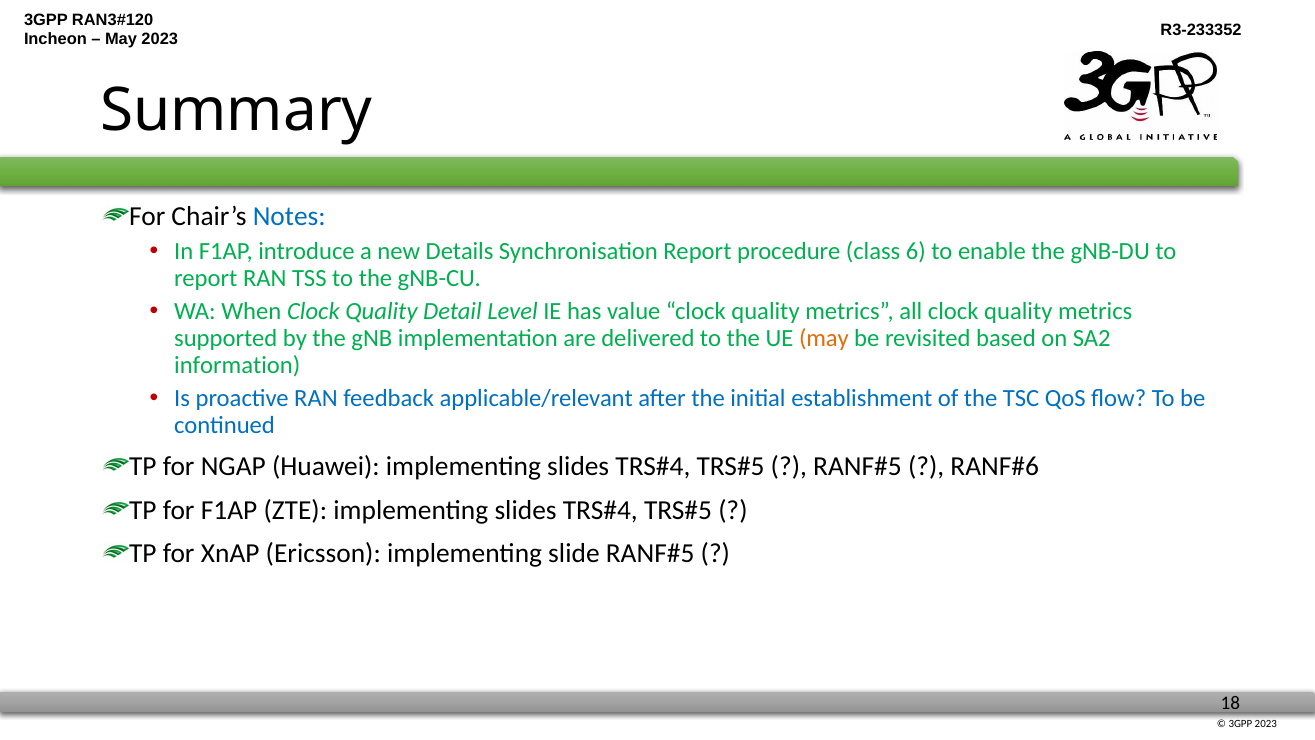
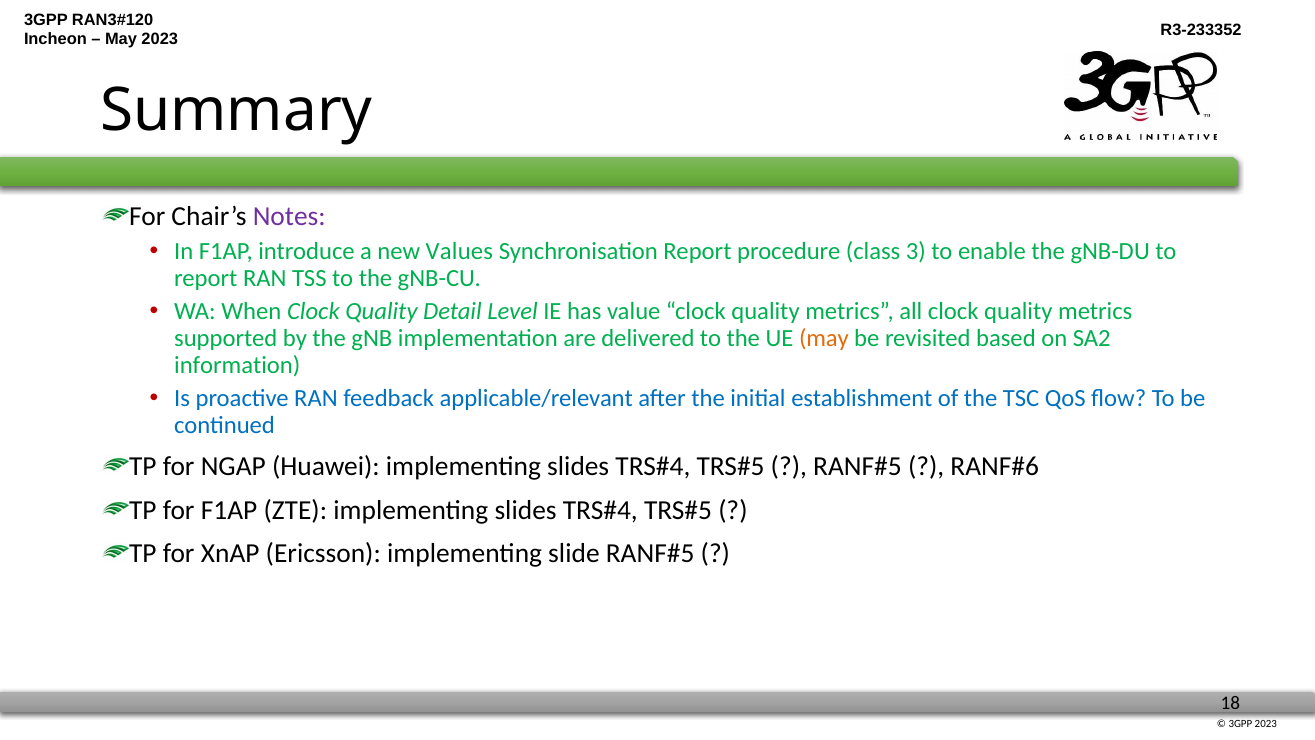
Notes colour: blue -> purple (289, 216)
Details: Details -> Values (459, 251)
6: 6 -> 3 (916, 251)
